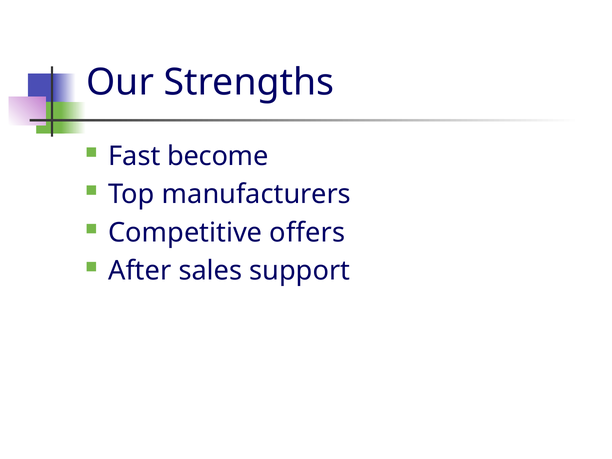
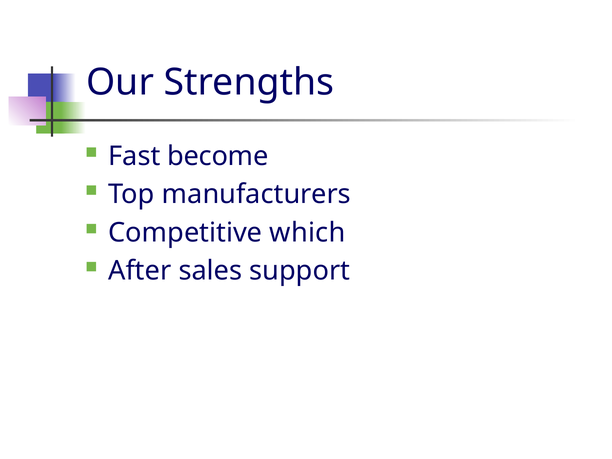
offers: offers -> which (307, 233)
